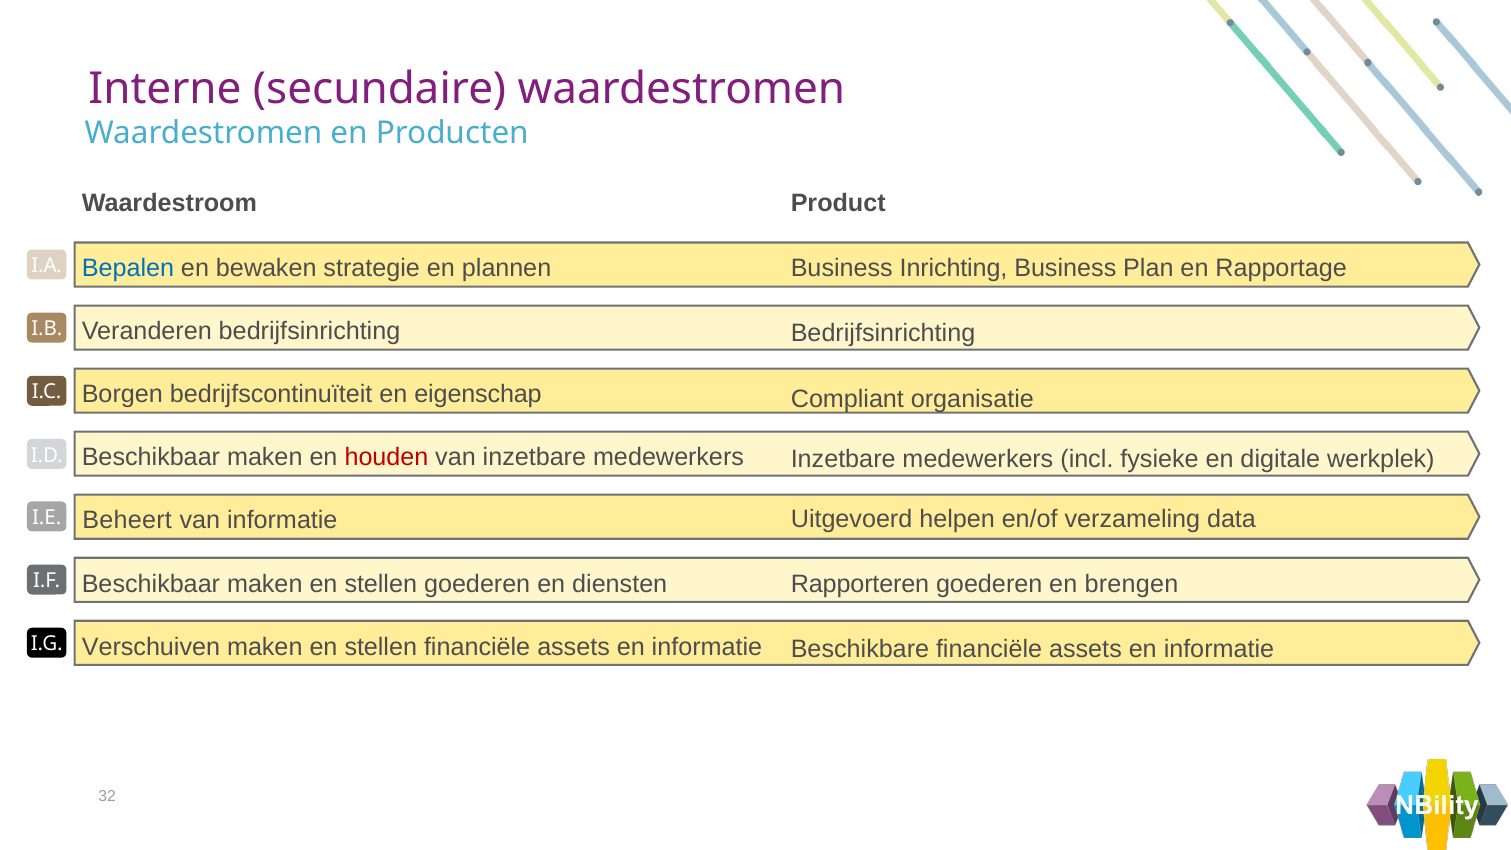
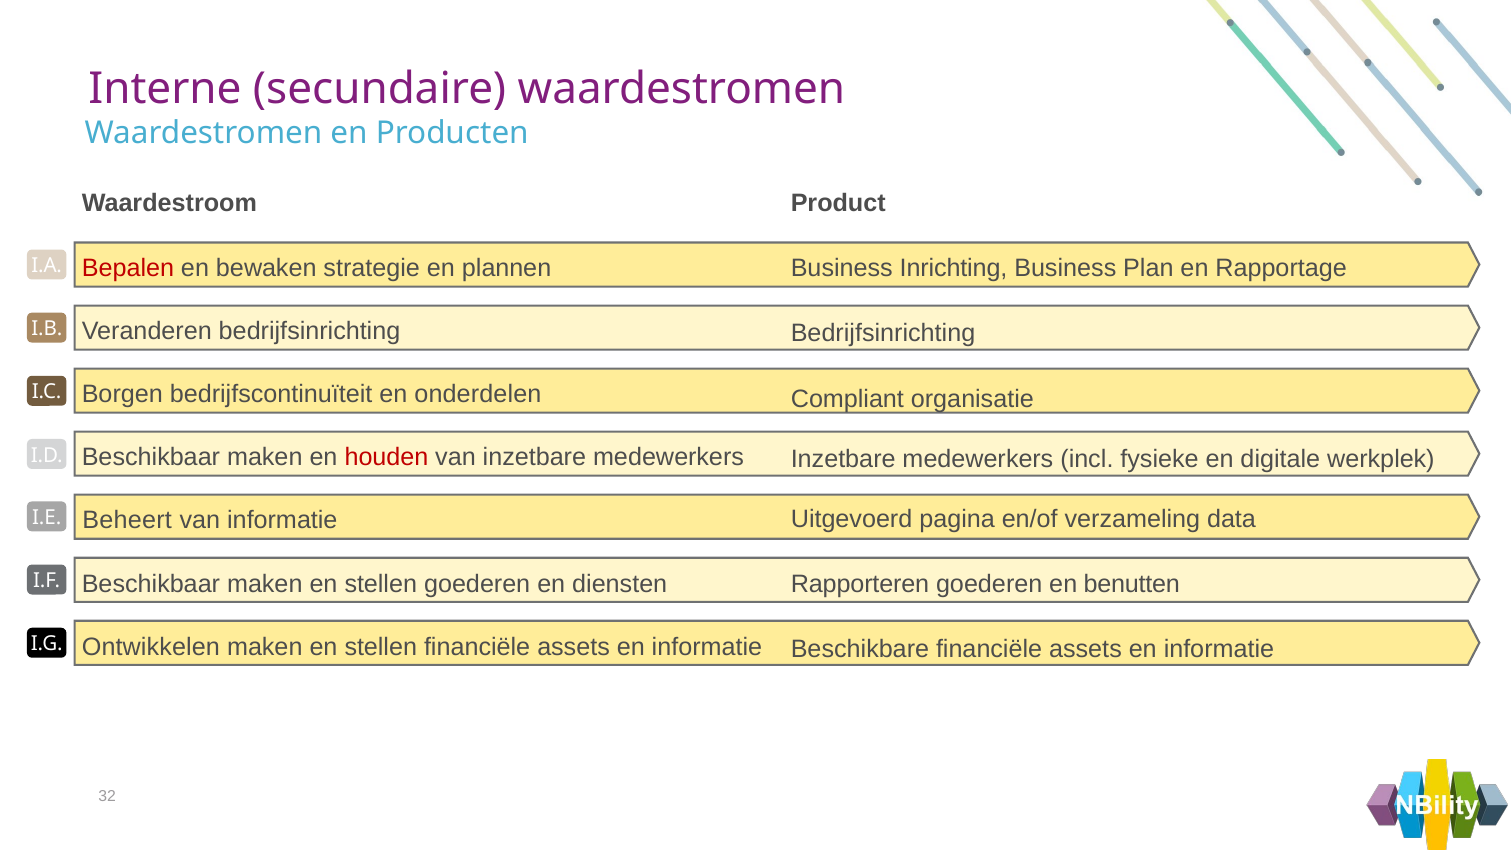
Bepalen colour: blue -> red (128, 268)
eigenschap: eigenschap -> onderdelen (478, 394)
helpen: helpen -> pagina (957, 519)
brengen: brengen -> benutten (1132, 584)
Verschuiven: Verschuiven -> Ontwikkelen (151, 647)
